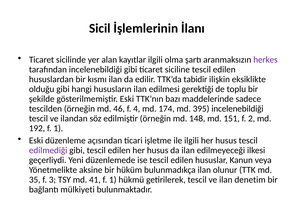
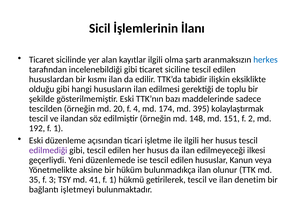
herkes colour: purple -> blue (265, 60)
46: 46 -> 20 (119, 109)
395 incelenebildiği: incelenebildiği -> kolaylaştırmak (237, 109)
mülkiyeti: mülkiyeti -> işletmeyi (78, 189)
